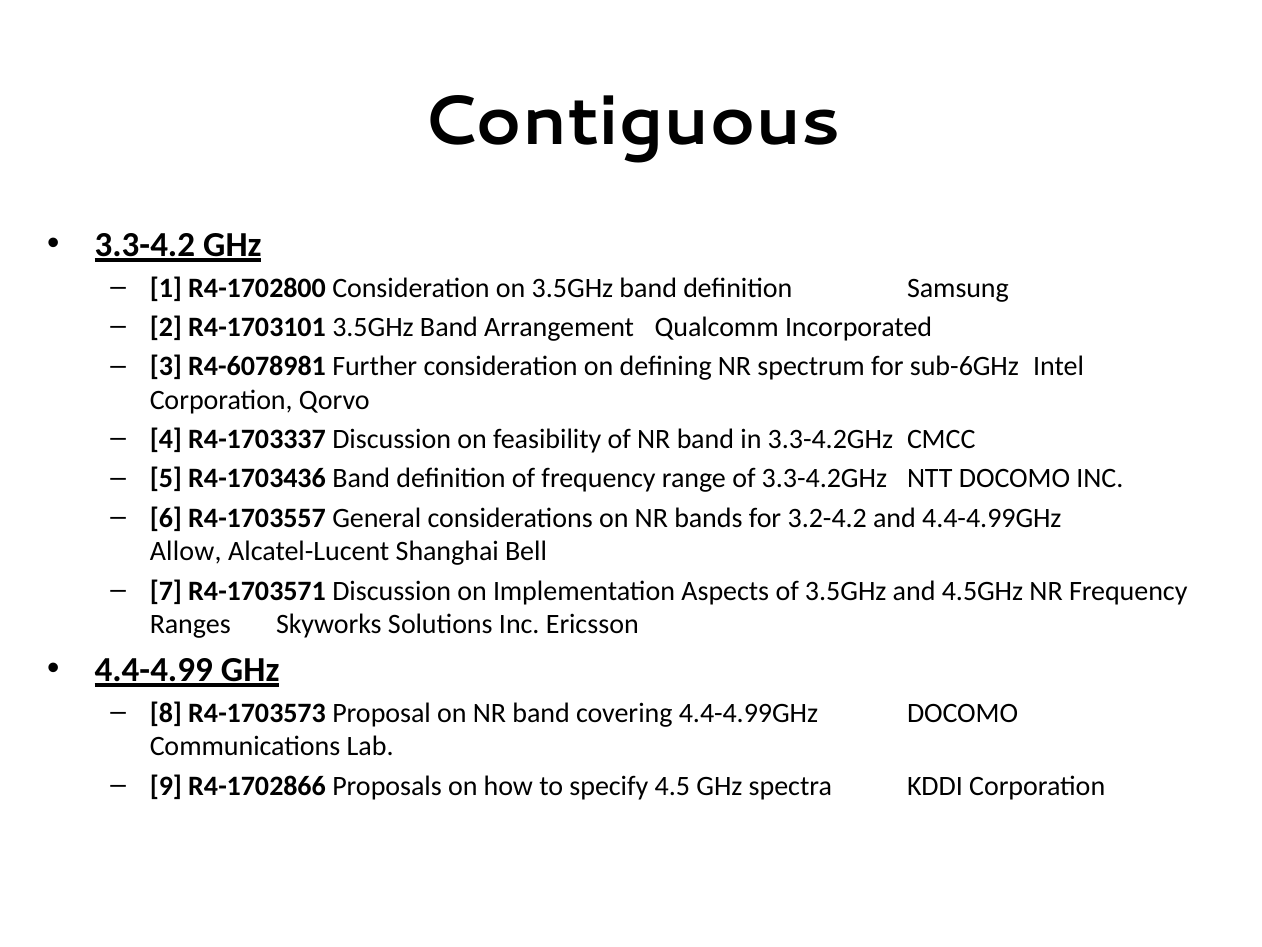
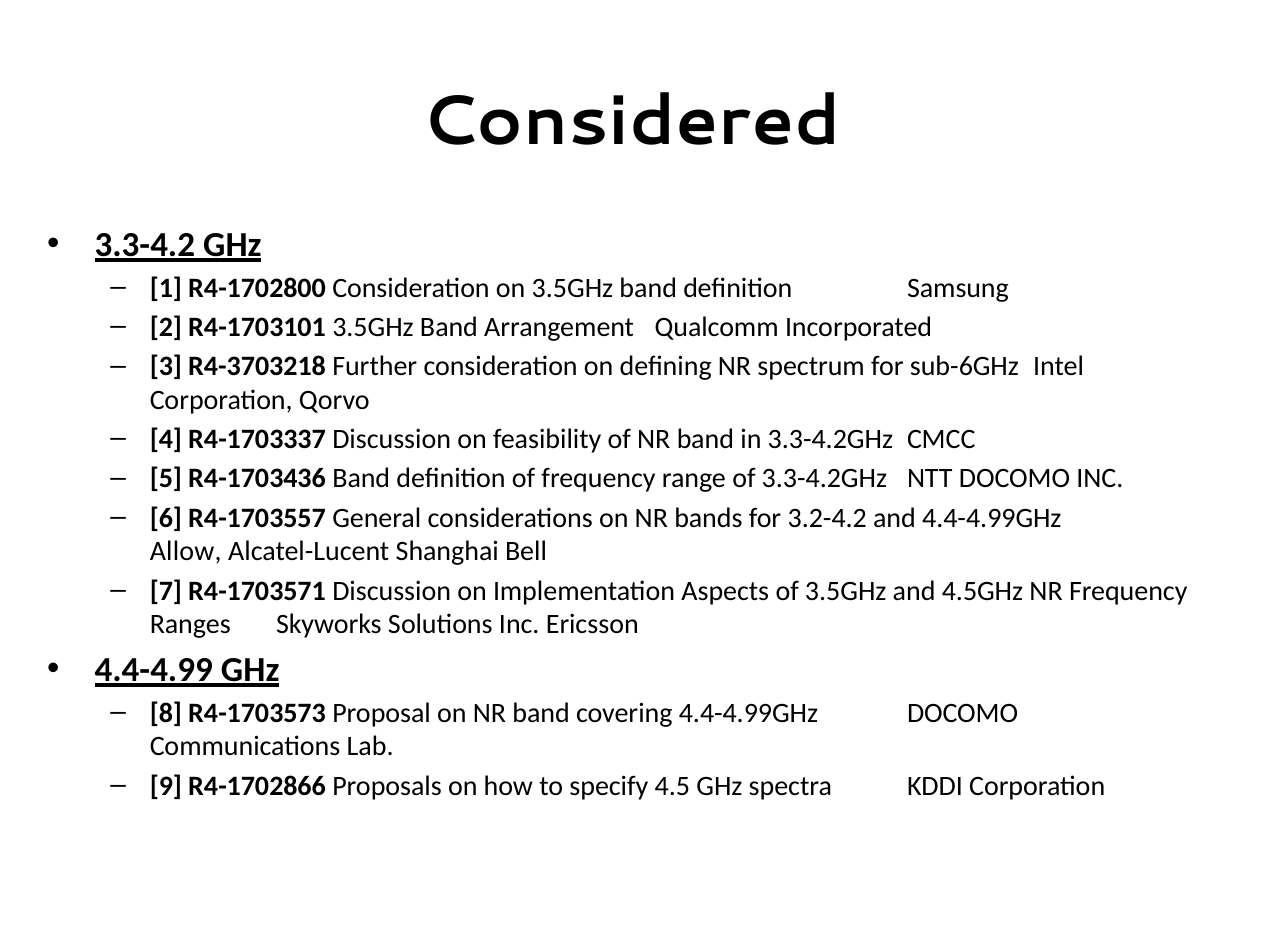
Contiguous: Contiguous -> Considered (631, 122)
R4-6078981: R4-6078981 -> R4-3703218 (257, 366)
